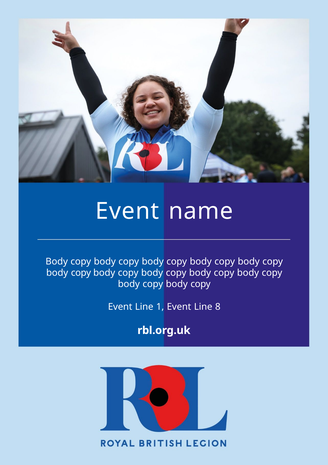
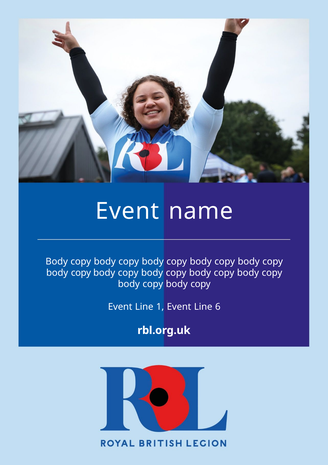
8: 8 -> 6 (218, 307)
